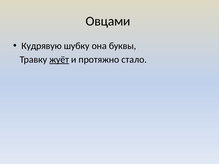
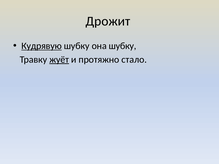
Овцами: Овцами -> Дрожит (108, 21)
Кудрявую underline: none -> present (42, 46)
она буквы: буквы -> шубку (123, 46)
